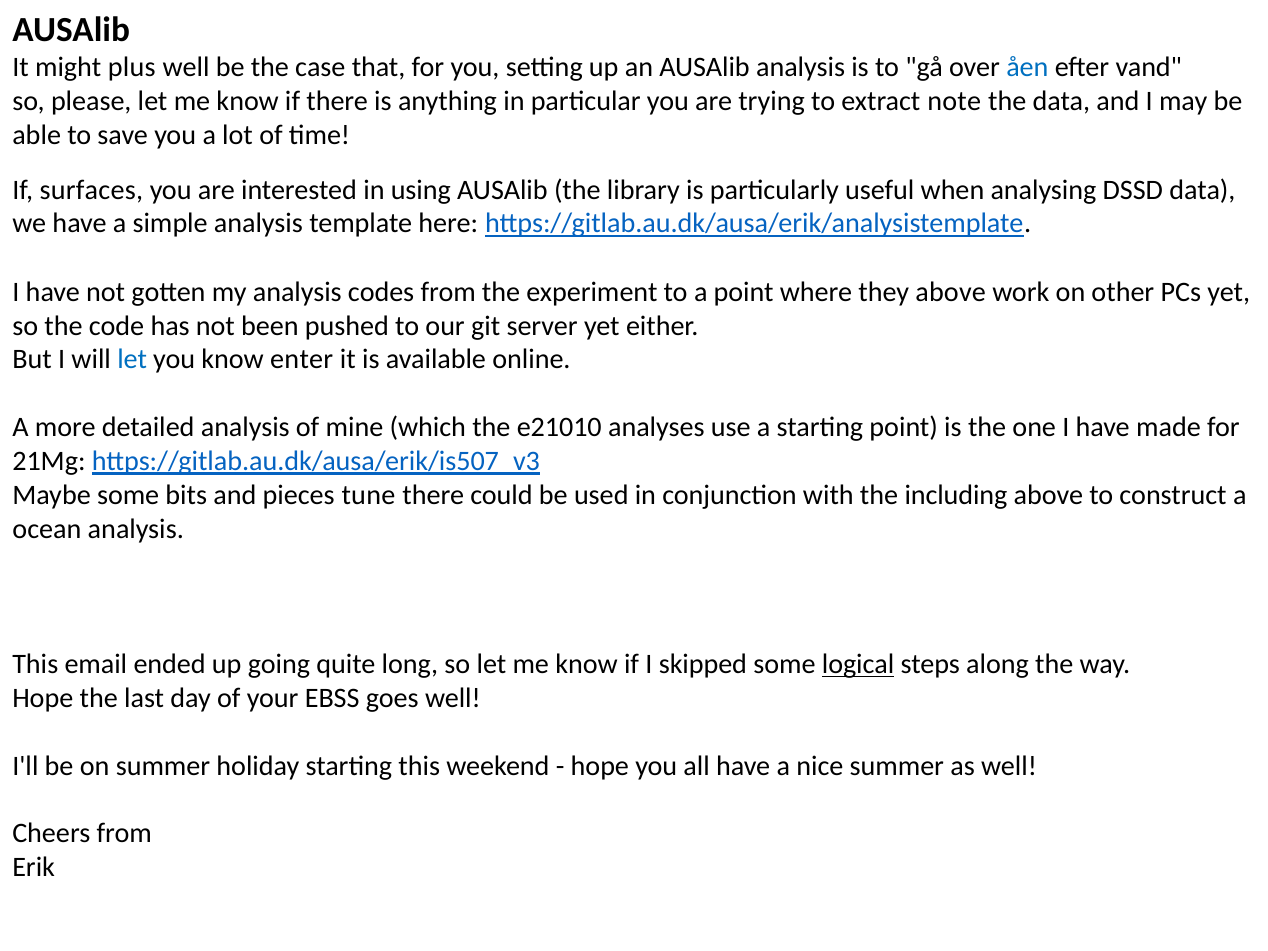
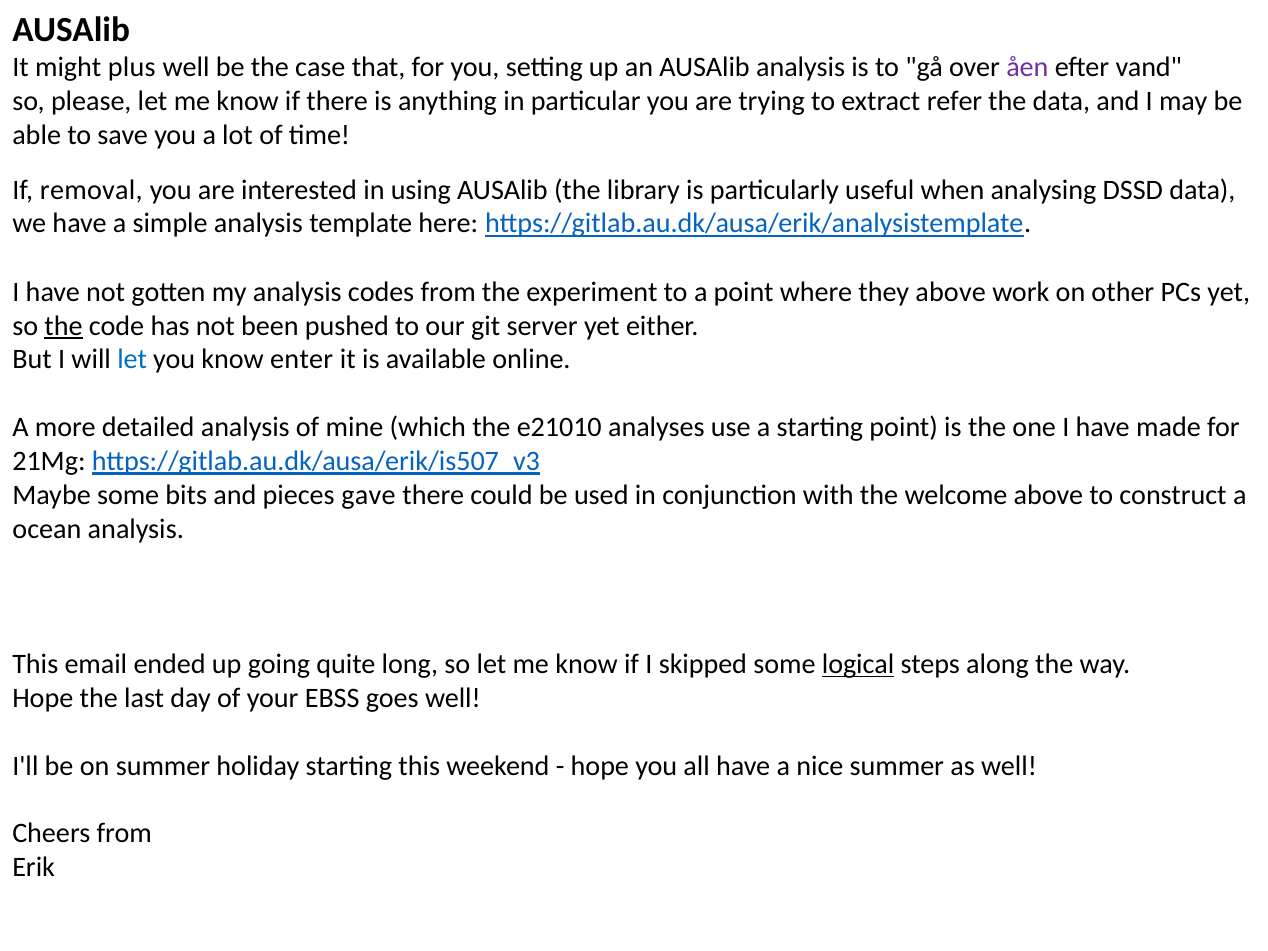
åen colour: blue -> purple (1027, 67)
note: note -> refer (954, 101)
surfaces: surfaces -> removal (91, 190)
the underline: none -> present (64, 326)
tune: tune -> gave (368, 495)
including: including -> welcome (956, 495)
